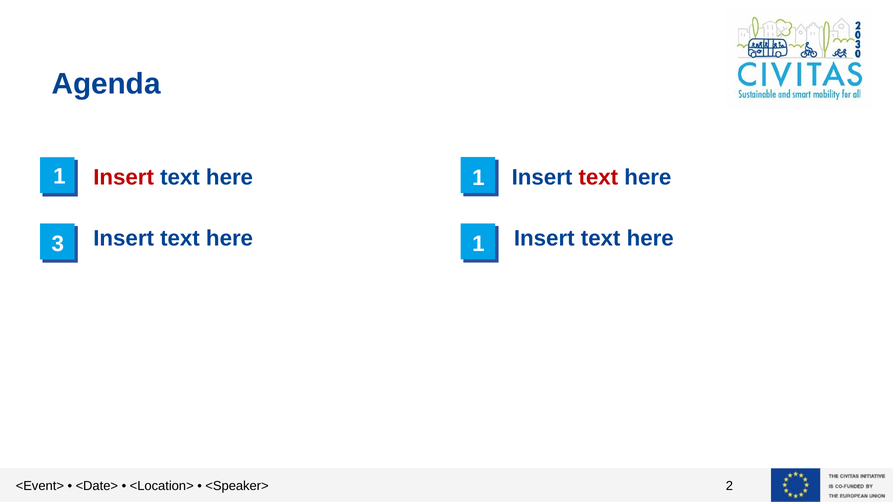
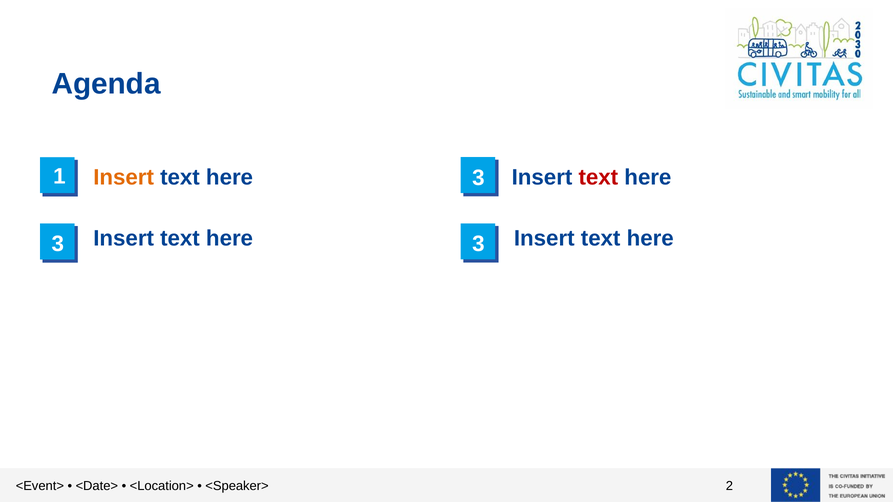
Insert colour: red -> orange (124, 178)
1: 1 -> 3 (478, 178)
1: 1 -> 3 (478, 244)
